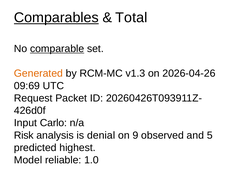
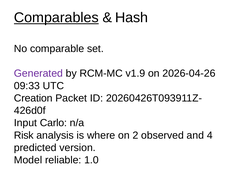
Total: Total -> Hash (132, 18)
comparable underline: present -> none (57, 49)
Generated colour: orange -> purple (38, 74)
v1.3: v1.3 -> v1.9 (135, 74)
09:69: 09:69 -> 09:33 (27, 86)
Request: Request -> Creation (33, 99)
denial: denial -> where (101, 136)
9: 9 -> 2 (135, 136)
5: 5 -> 4 (210, 136)
highest: highest -> version (78, 148)
